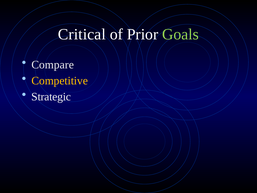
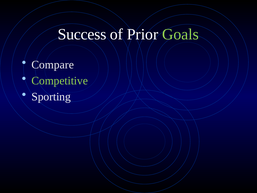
Critical: Critical -> Success (82, 34)
Competitive colour: yellow -> light green (60, 81)
Strategic: Strategic -> Sporting (51, 97)
